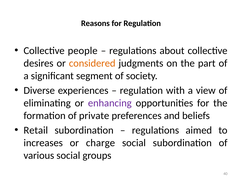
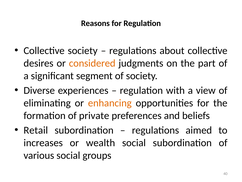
Collective people: people -> society (83, 51)
enhancing colour: purple -> orange (110, 103)
charge: charge -> wealth (101, 142)
